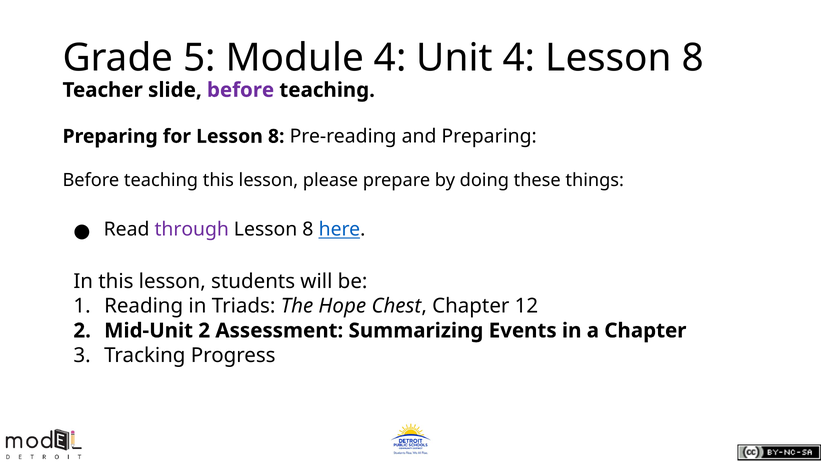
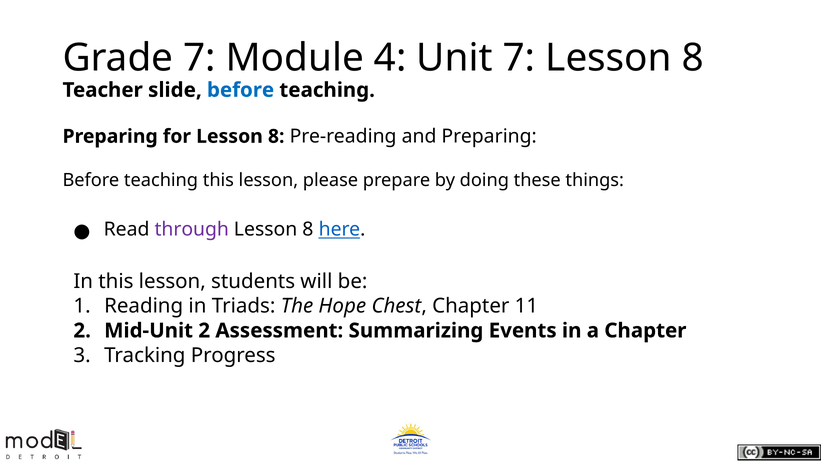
Grade 5: 5 -> 7 (200, 58)
Unit 4: 4 -> 7 (519, 58)
before colour: purple -> blue (241, 90)
12: 12 -> 11 (526, 306)
